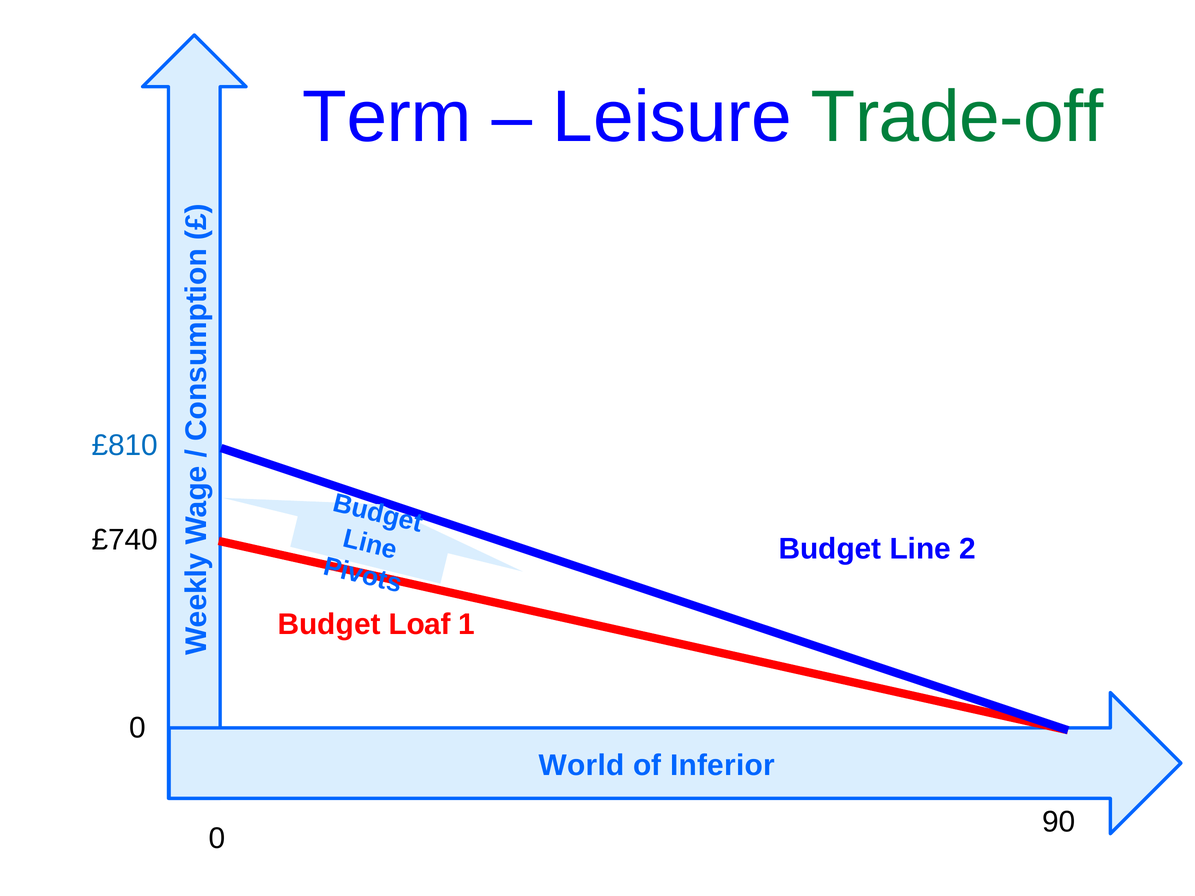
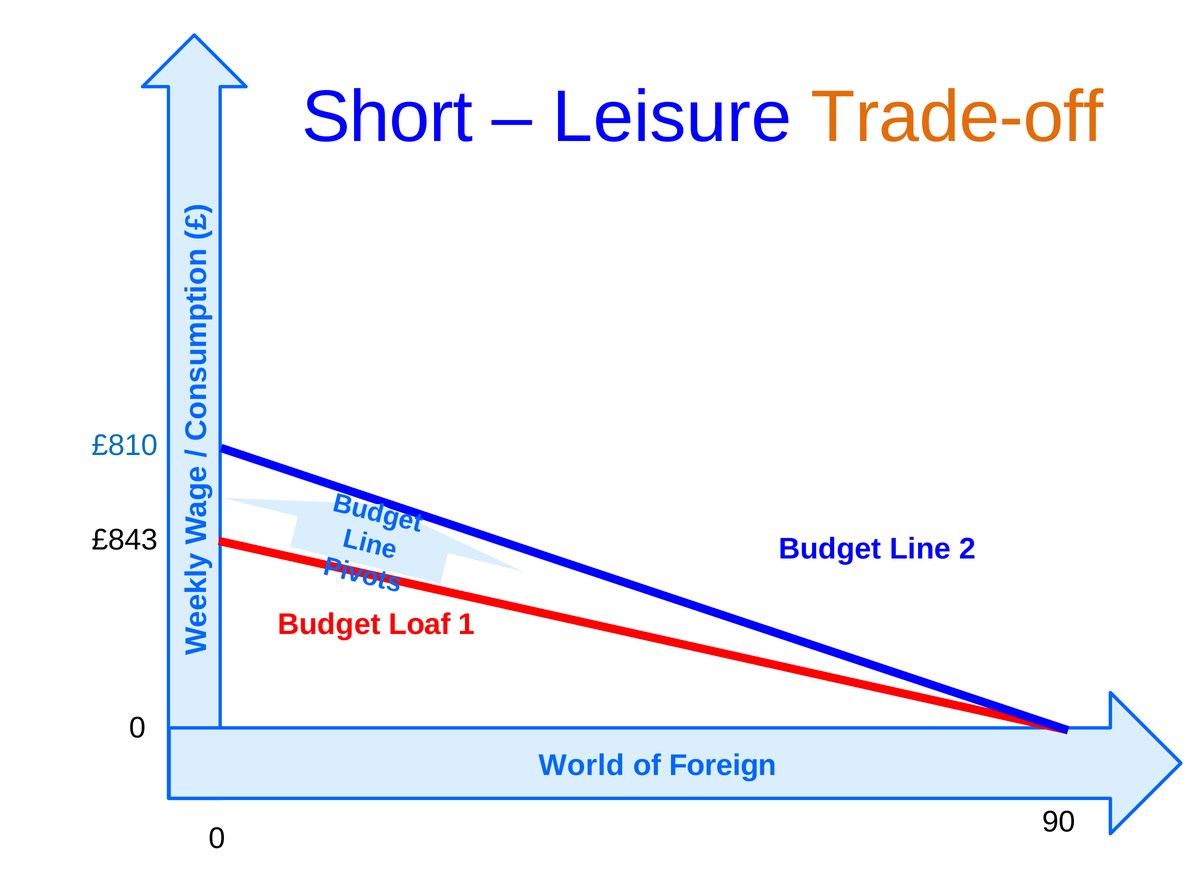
Term: Term -> Short (387, 117)
Trade-off colour: green -> orange (957, 117)
£740: £740 -> £843 (125, 540)
Inferior: Inferior -> Foreign (723, 765)
